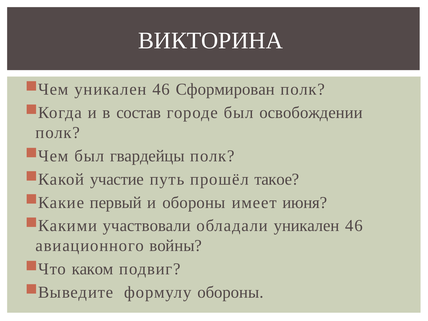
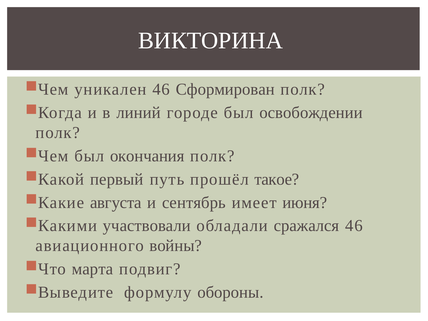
состав: состав -> линий (139, 113)
гвардейцы: гвардейцы -> окончания (147, 156)
участие: участие -> первый (117, 179)
первый: первый -> августа (116, 203)
и обороны: обороны -> сентябрь (194, 203)
обладали уникален: уникален -> сражался (307, 226)
каком: каком -> марта (93, 269)
